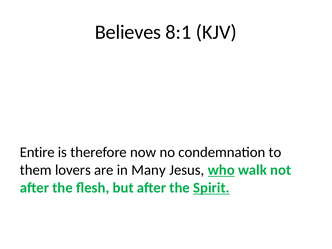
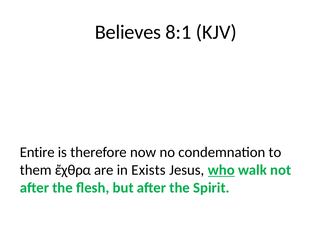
lovers: lovers -> ἔχθρα (73, 170)
Many: Many -> Exists (149, 170)
Spirit underline: present -> none (211, 188)
